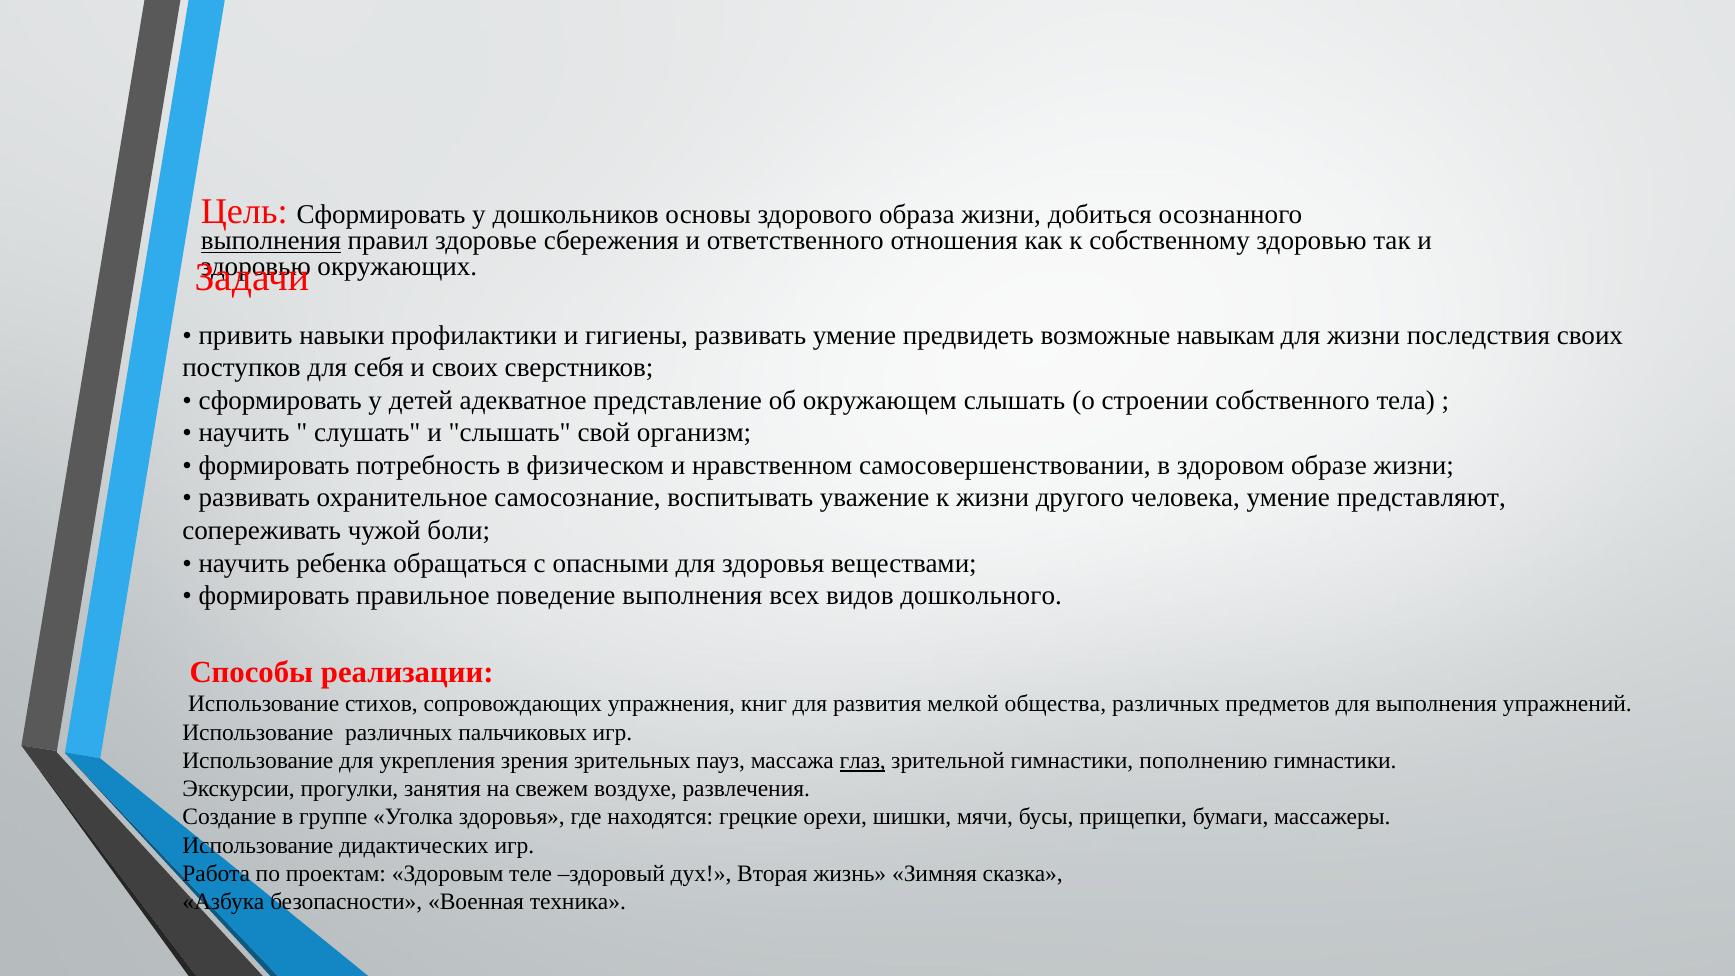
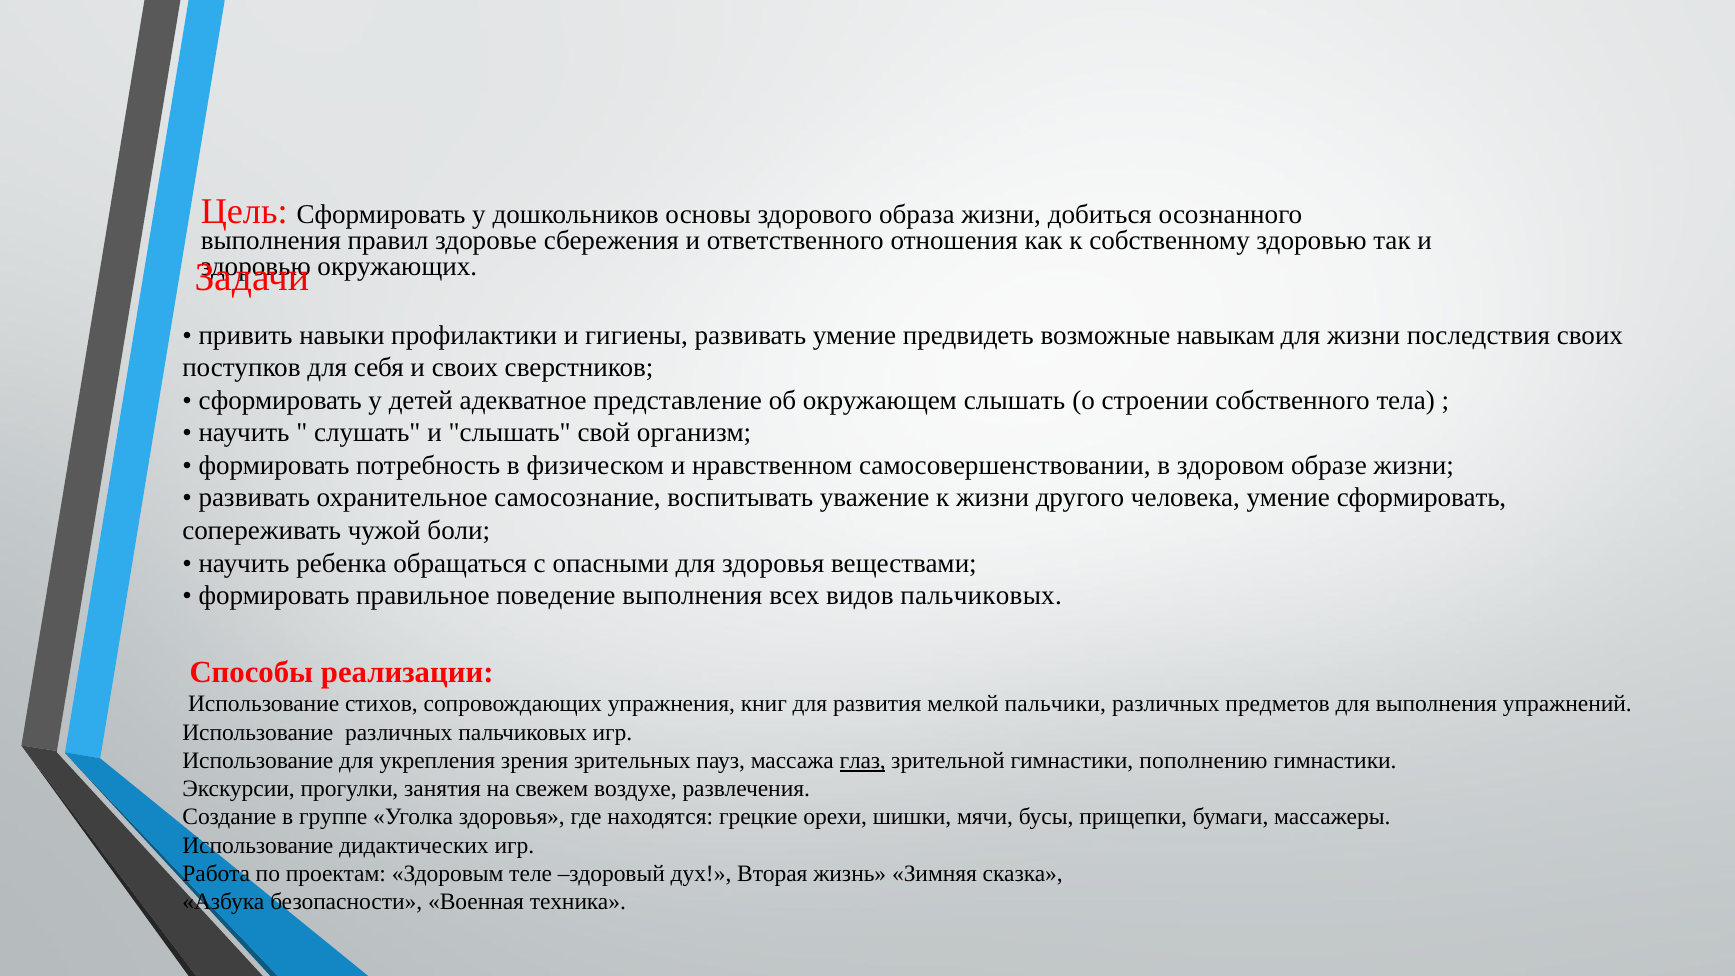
выполнения underline: present -> none (271, 241)
умение представляют: представляют -> сформировать (1422, 498)
видов дошкольного: дошкольного -> пальчиковых (981, 596)
общества: общества -> пальчики (1055, 704)
